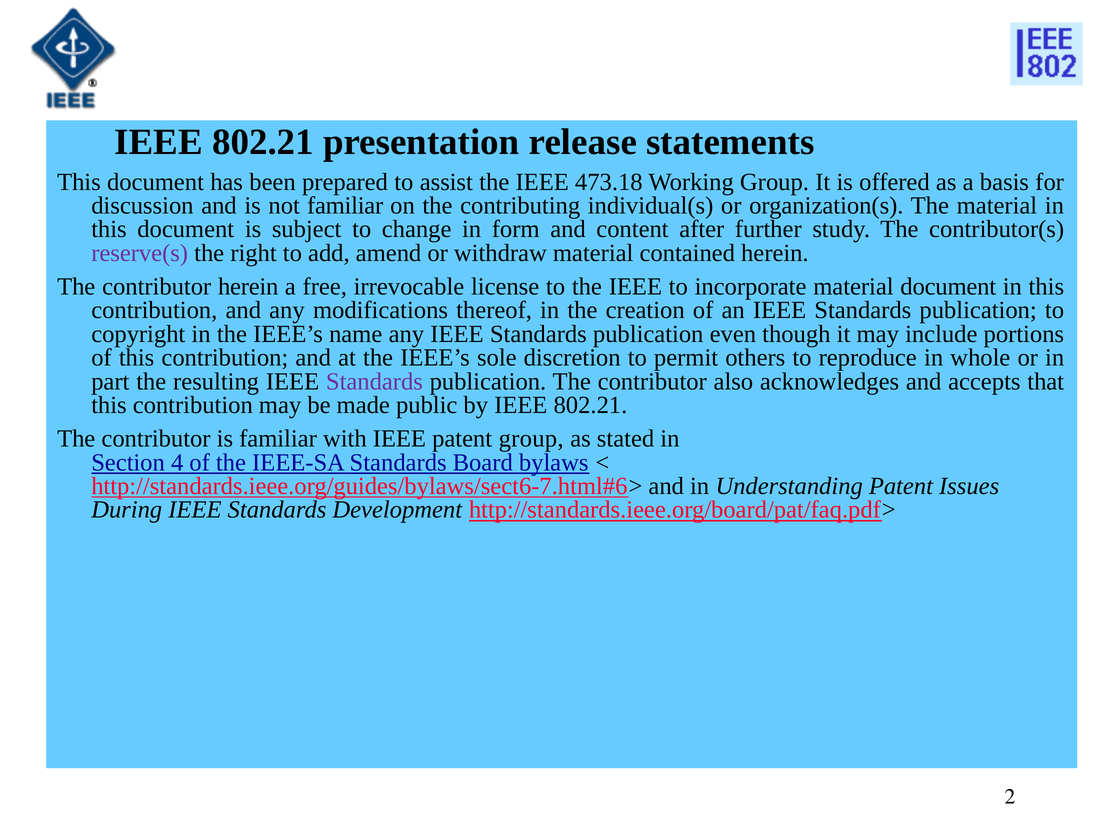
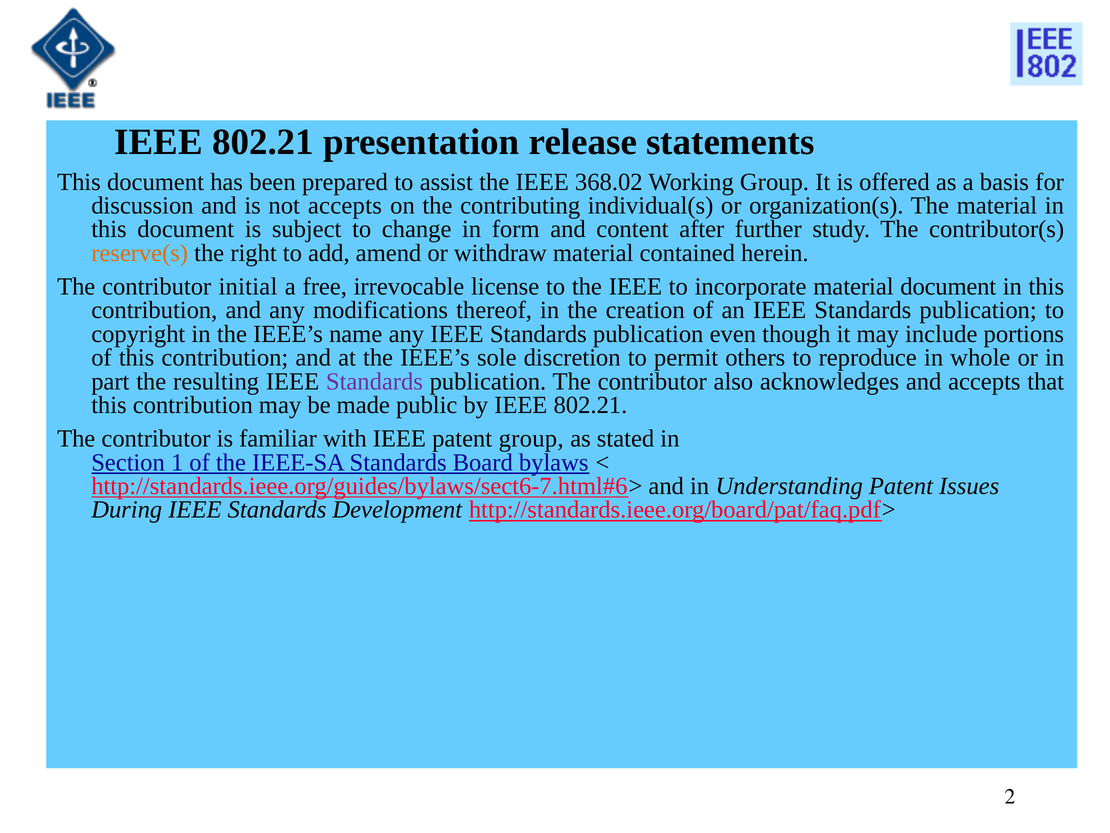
473.18: 473.18 -> 368.02 (609, 182)
not familiar: familiar -> accepts (345, 206)
reserve(s colour: purple -> orange (140, 253)
contributor herein: herein -> initial (248, 286)
4: 4 -> 1 (177, 462)
